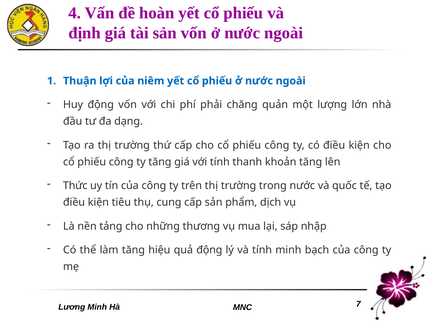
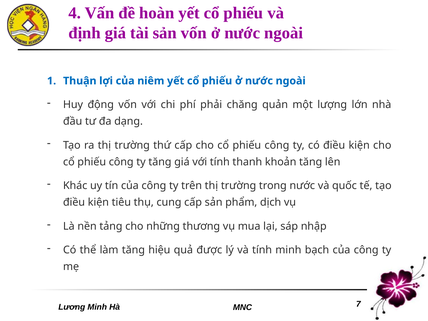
Thức: Thức -> Khác (75, 186)
quả động: động -> được (209, 250)
